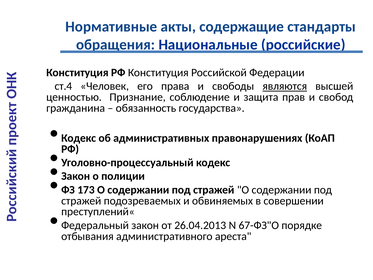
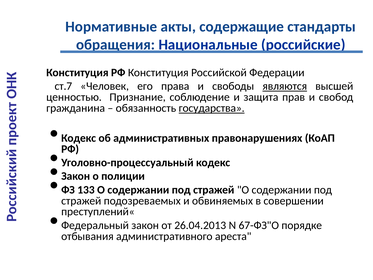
ст.4: ст.4 -> ст.7 (63, 86)
государства underline: none -> present (212, 108)
173: 173 -> 133 (86, 190)
